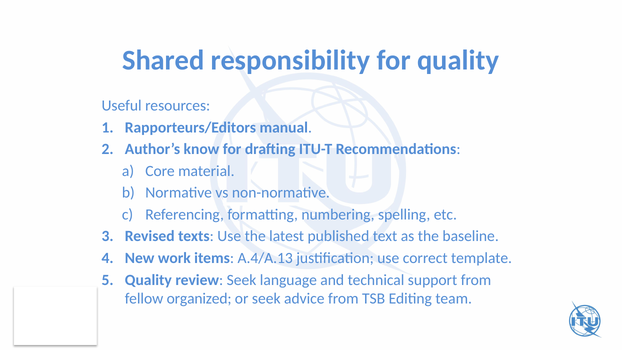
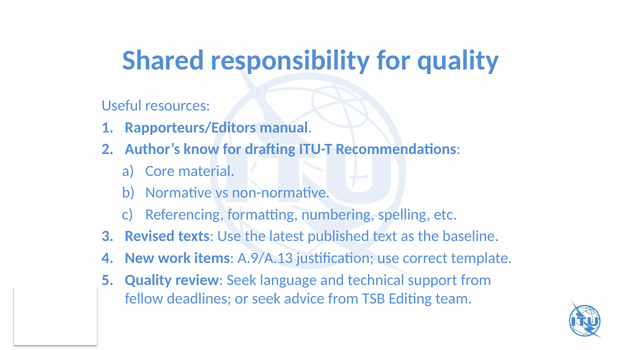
A.4/A.13: A.4/A.13 -> A.9/A.13 (265, 258)
organized: organized -> deadlines (199, 298)
